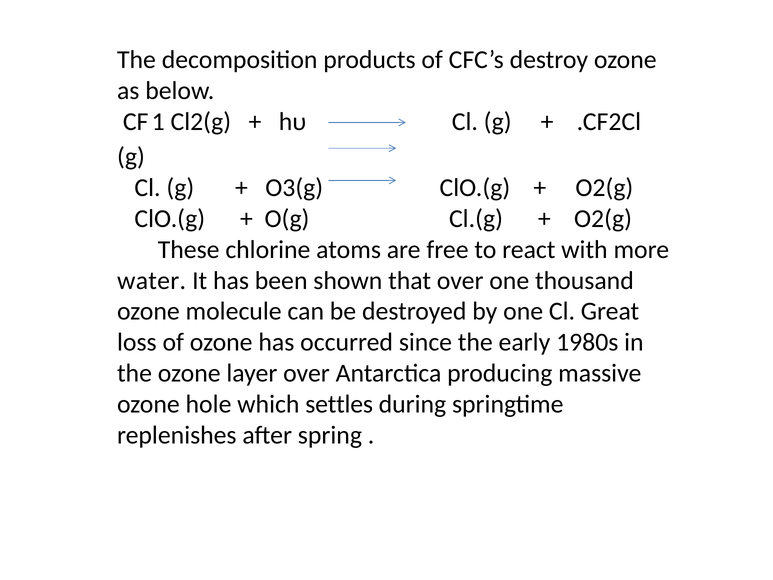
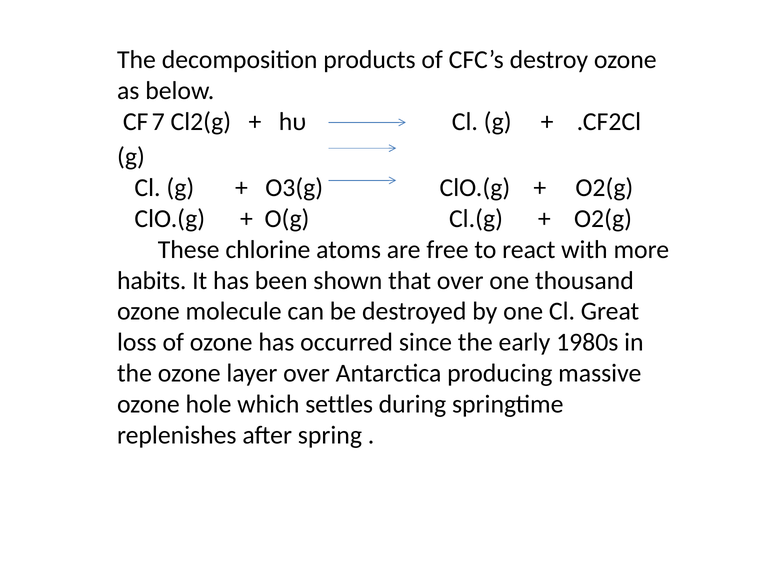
1: 1 -> 7 (158, 122)
water: water -> habits (152, 280)
